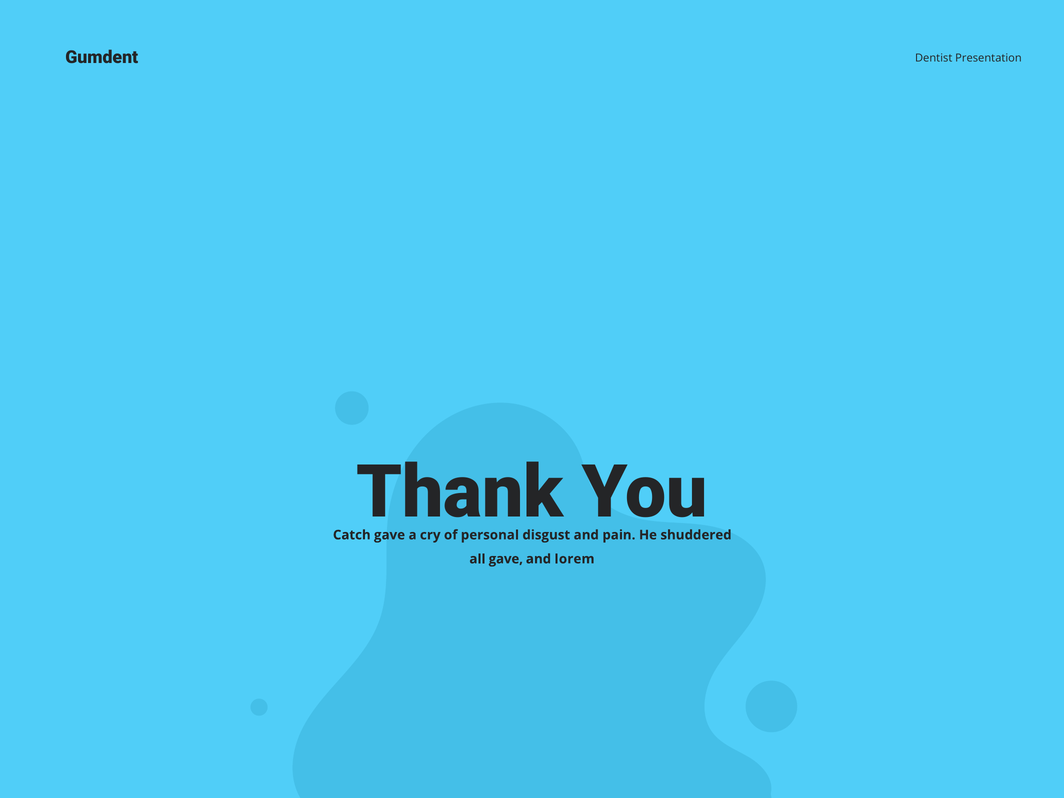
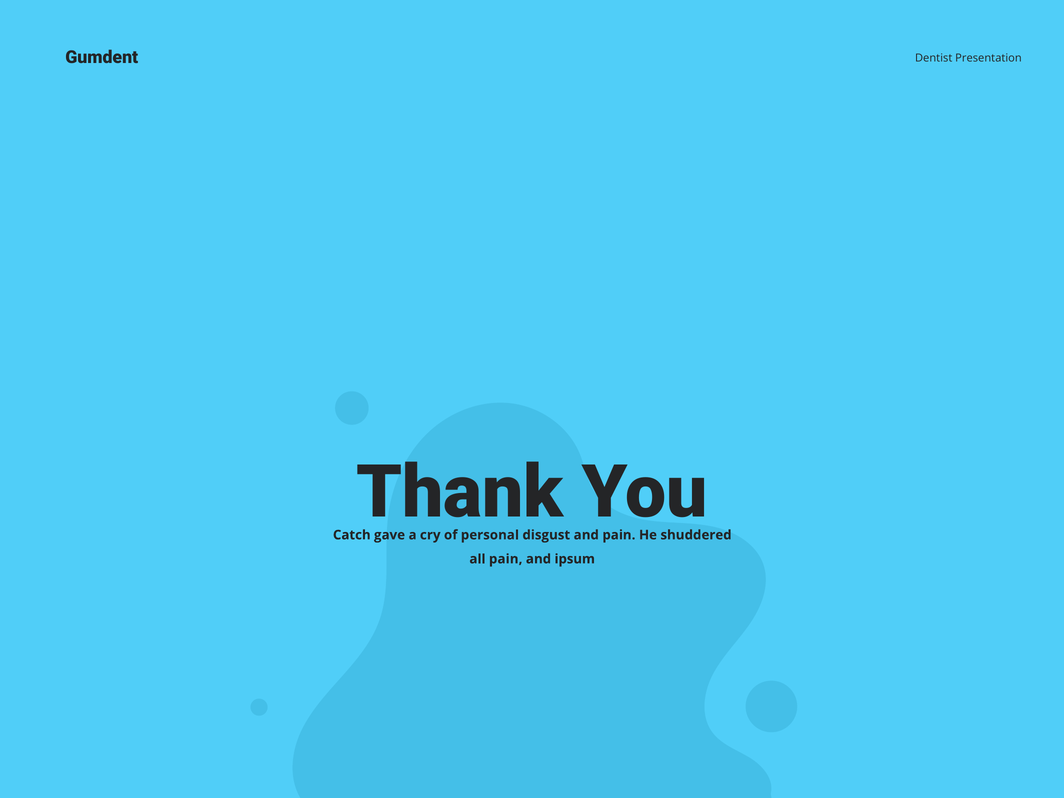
all gave: gave -> pain (506, 559)
lorem: lorem -> ipsum (575, 559)
